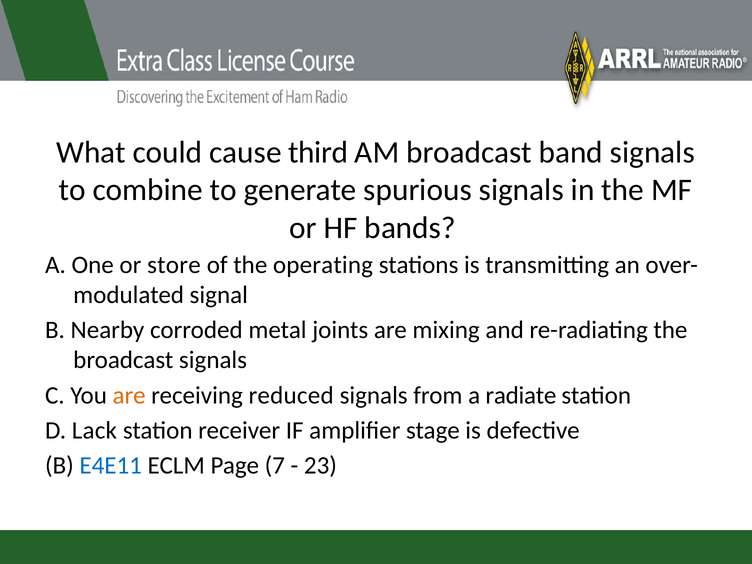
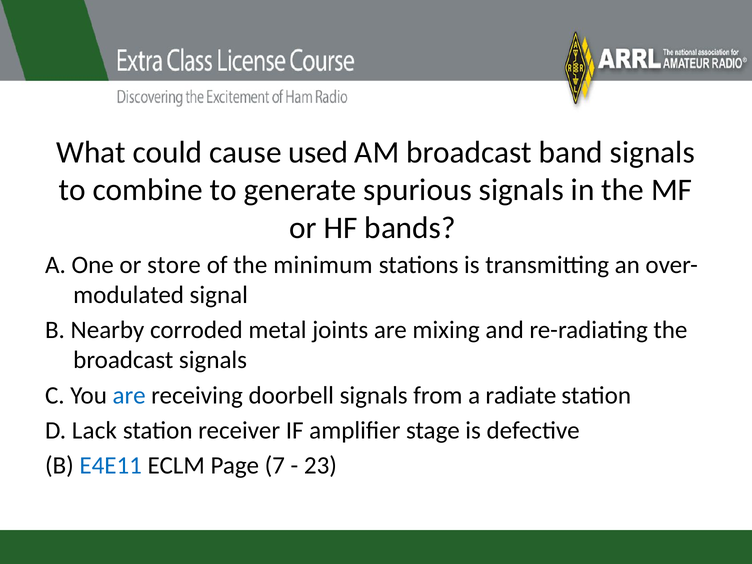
third: third -> used (318, 153)
operating: operating -> minimum (323, 265)
are colour: orange -> blue (129, 395)
reduced: reduced -> doorbell (291, 395)
